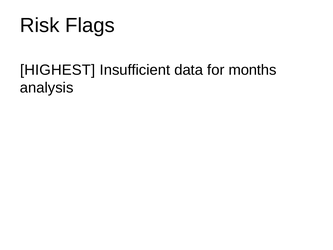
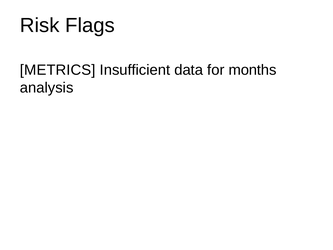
HIGHEST: HIGHEST -> METRICS (58, 70)
